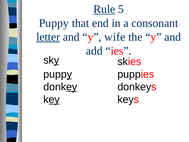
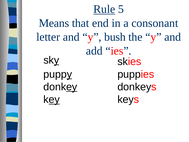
Puppy: Puppy -> Means (54, 23)
letter underline: present -> none (48, 37)
wife: wife -> bush (115, 37)
